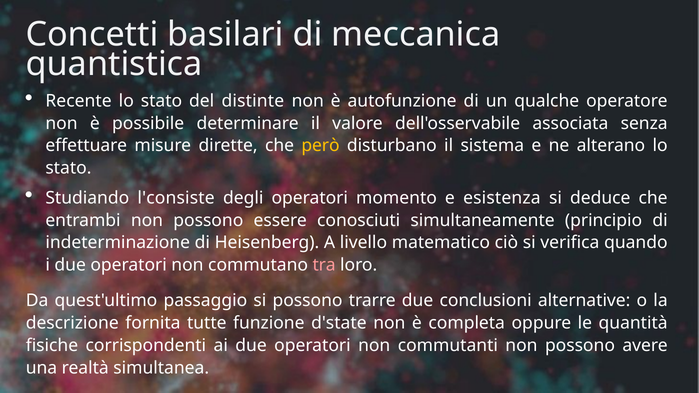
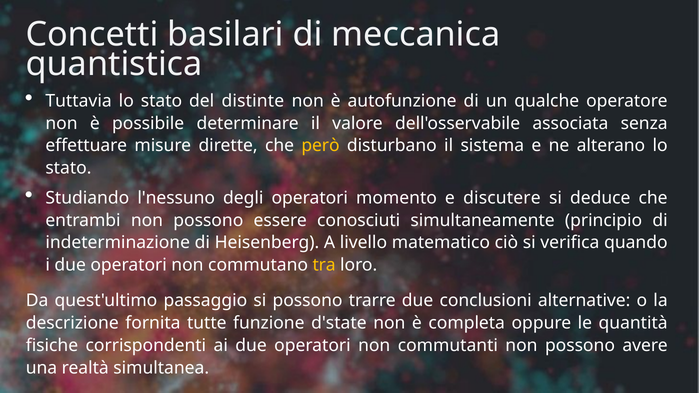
Recente: Recente -> Tuttavia (79, 101)
l'consiste: l'consiste -> l'nessuno (176, 198)
esistenza: esistenza -> discutere (502, 198)
tra colour: pink -> yellow (324, 265)
